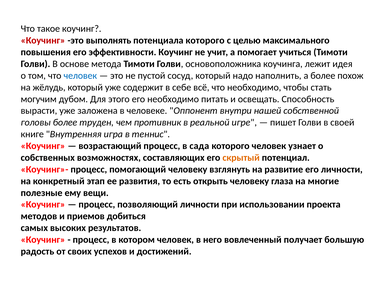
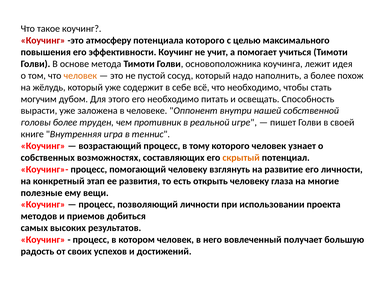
выполнять: выполнять -> атмосферу (109, 40)
человек colour: blue -> orange (80, 75)
сада: сада -> тому (199, 146)
